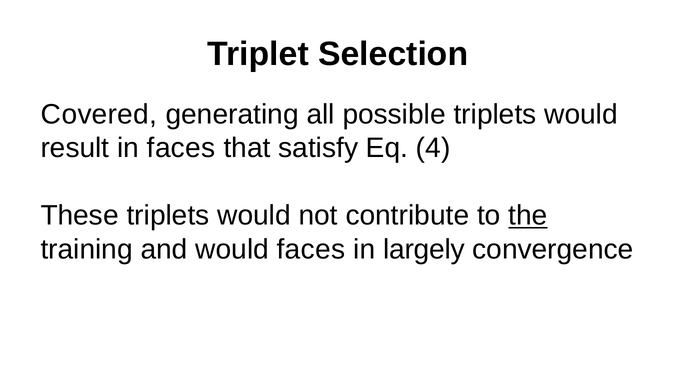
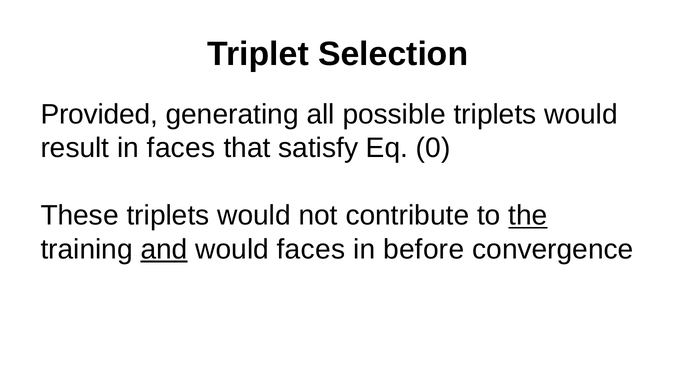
Covered: Covered -> Provided (99, 114)
4: 4 -> 0 (433, 148)
and underline: none -> present (164, 250)
largely: largely -> before (424, 250)
